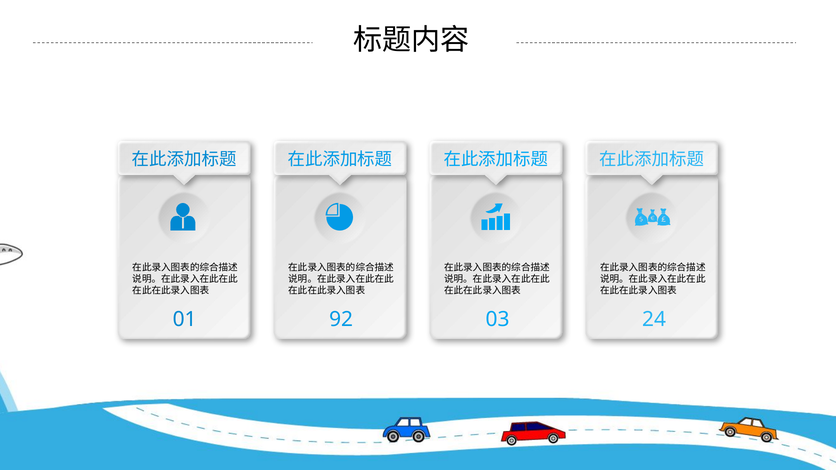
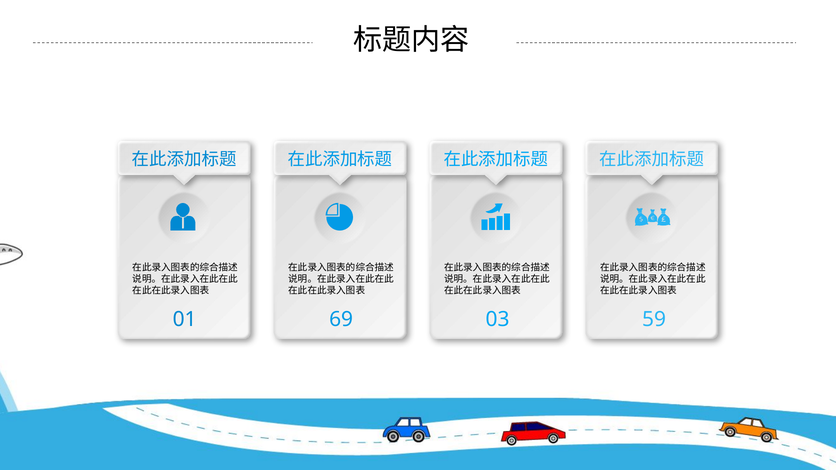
92: 92 -> 69 (341, 320)
24: 24 -> 59 (654, 320)
